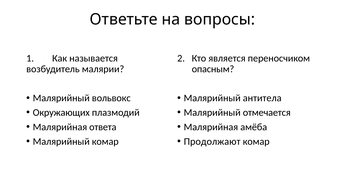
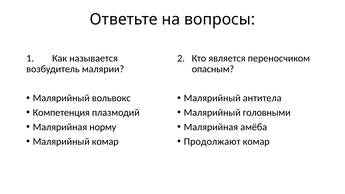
Окружающих: Окружающих -> Компетенция (61, 113)
отмечается: отмечается -> головными (267, 113)
ответа: ответа -> норму (103, 127)
